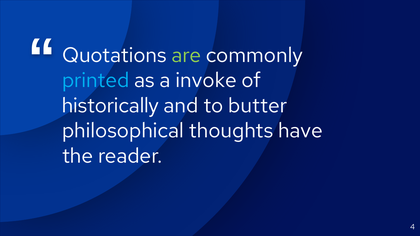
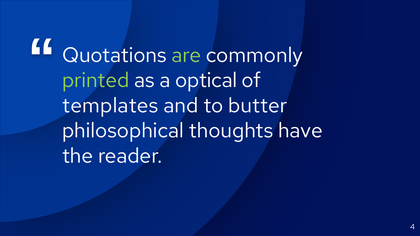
printed colour: light blue -> light green (96, 80)
invoke: invoke -> optical (206, 80)
historically: historically -> templates (110, 106)
